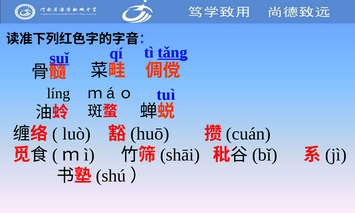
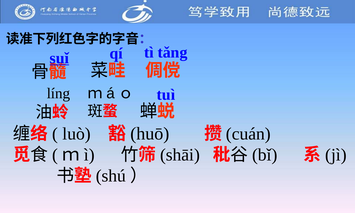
tǎng underline: present -> none (173, 52)
